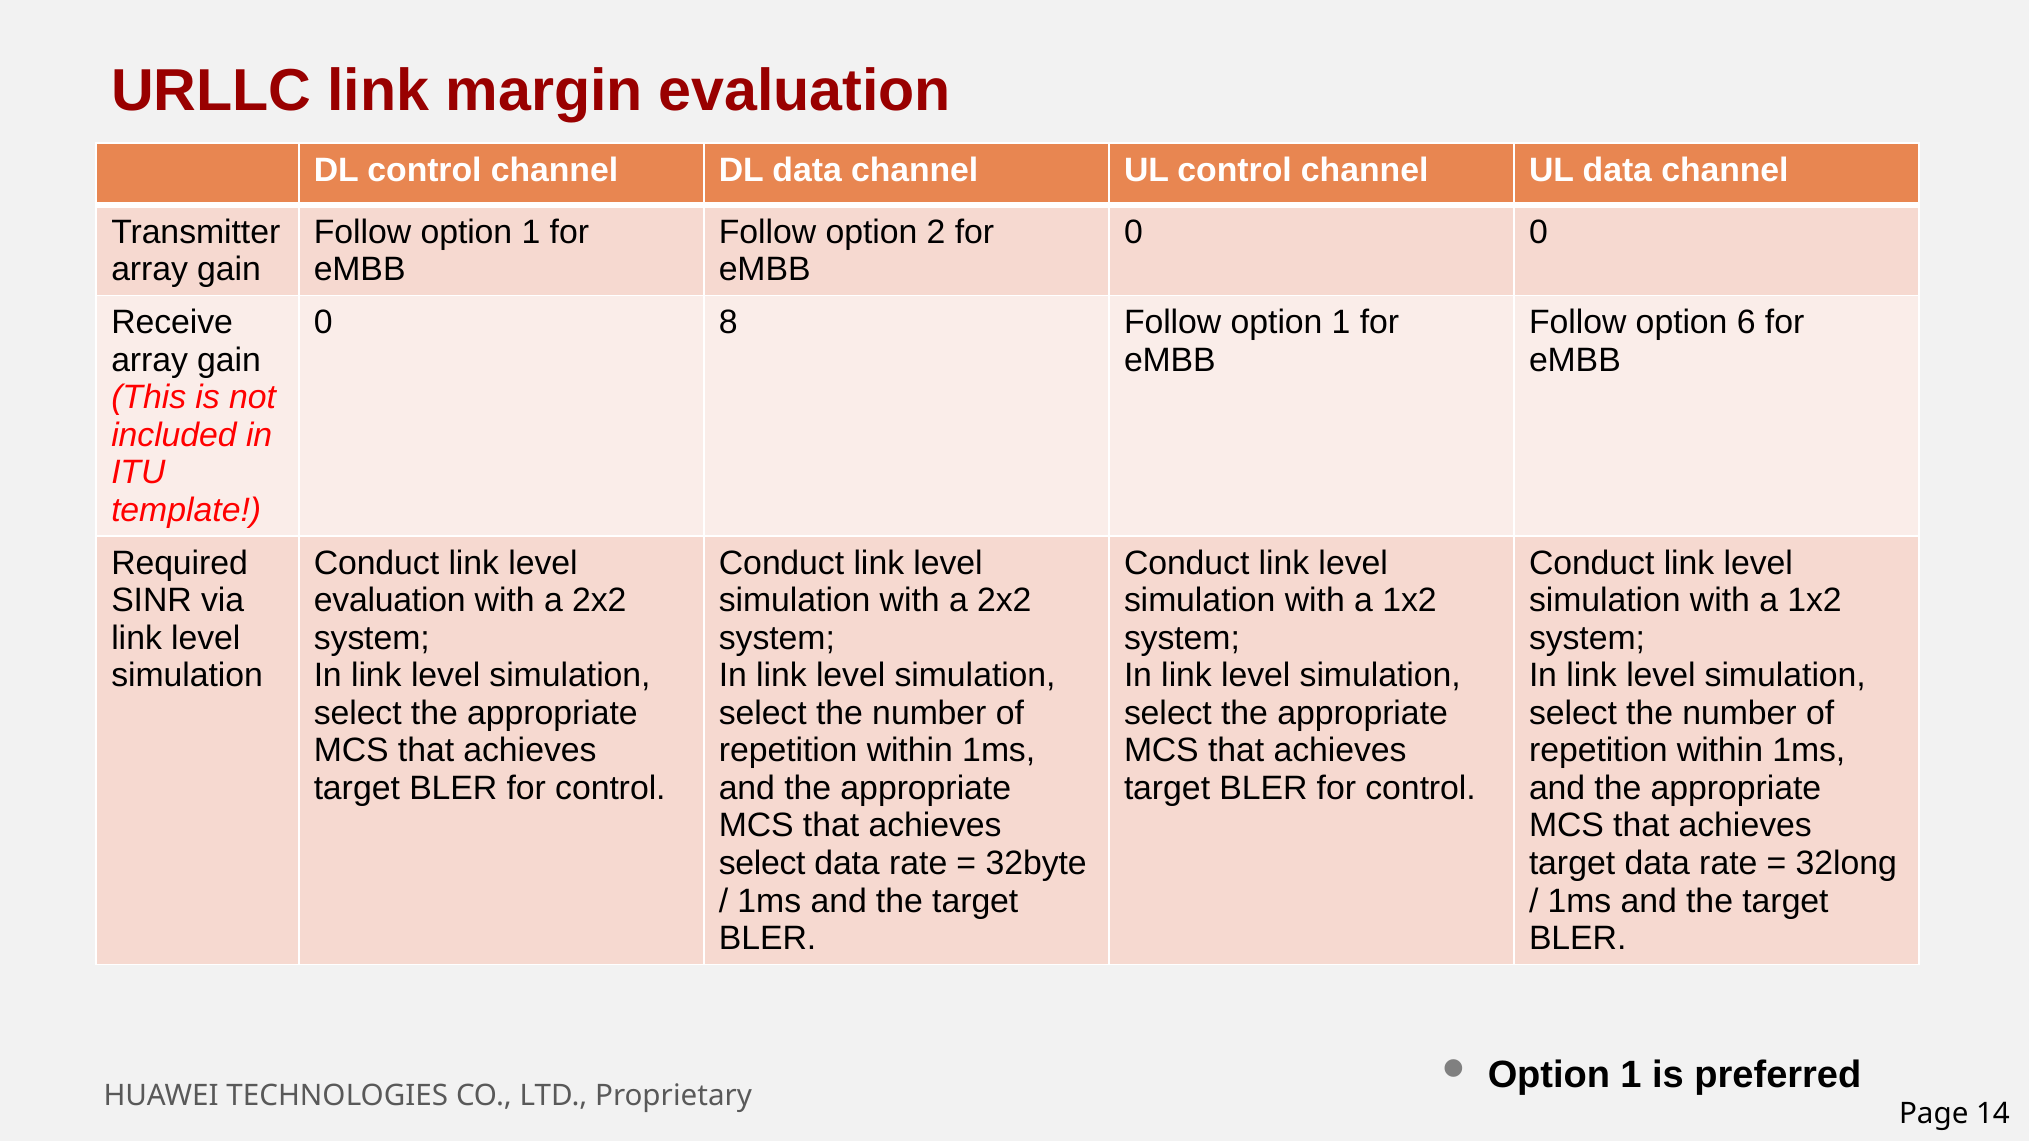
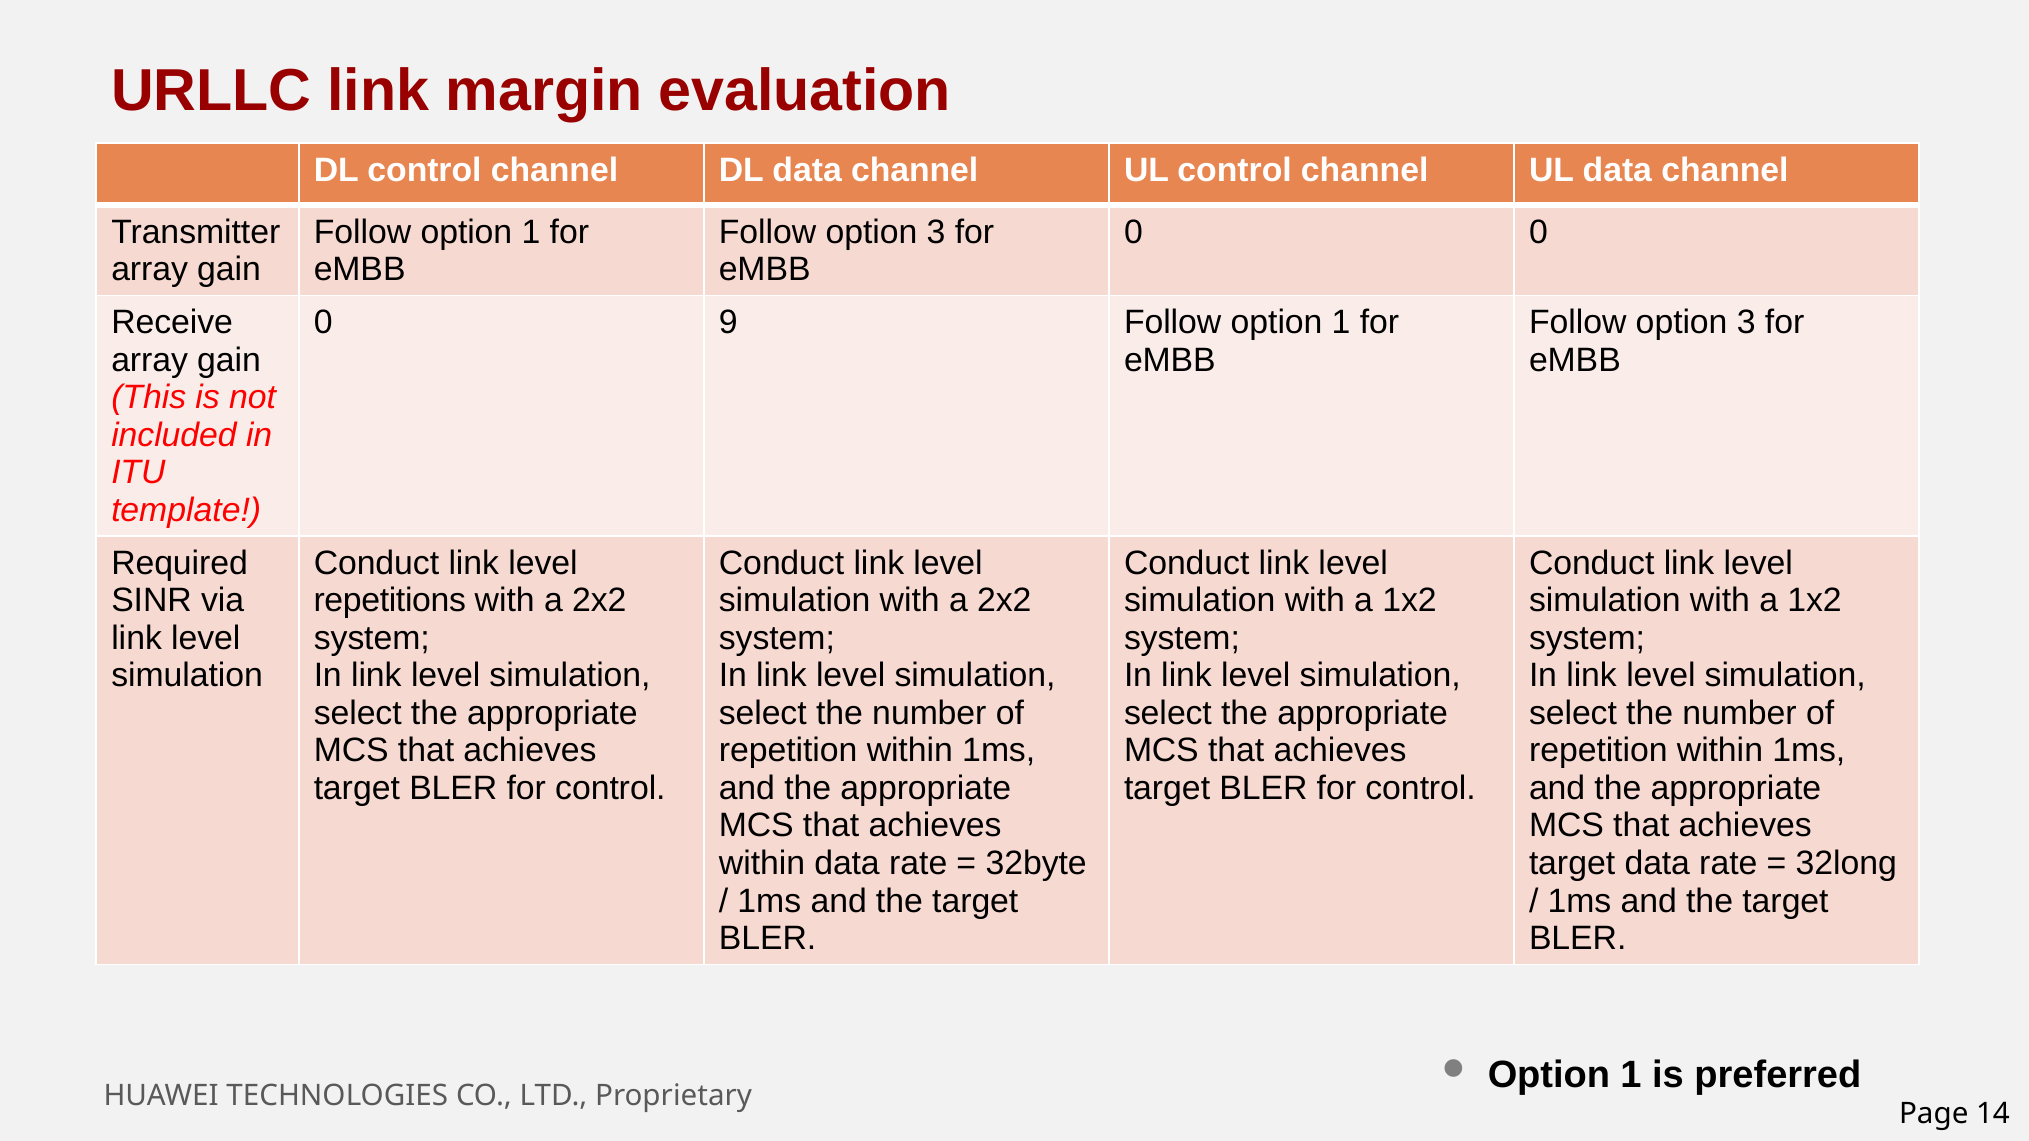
2: 2 -> 3 (936, 232)
8: 8 -> 9 (728, 322)
6: 6 -> 3 (1746, 322)
evaluation: evaluation -> repetitions (390, 601)
select: select -> within (762, 863)
